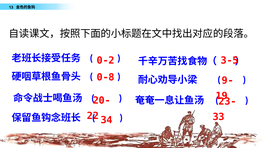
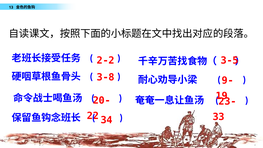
0-2: 0-2 -> 2-2 (106, 60)
0-8: 0-8 -> 3-8 (106, 77)
